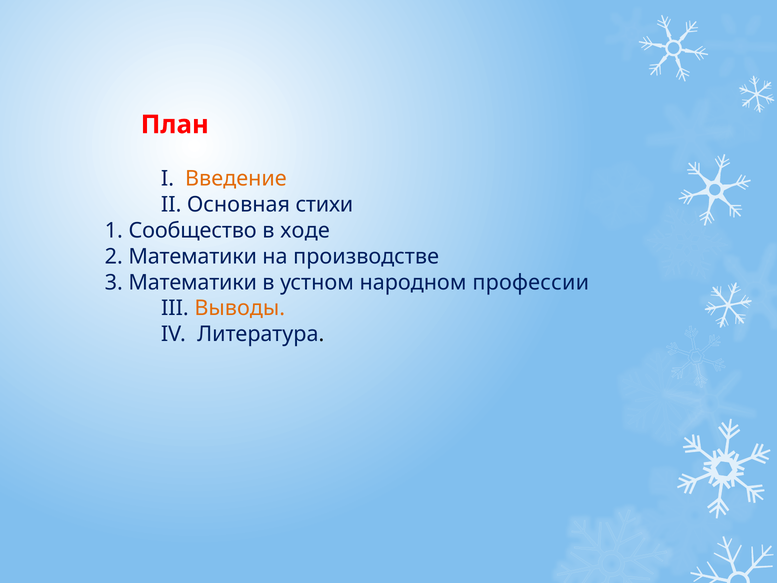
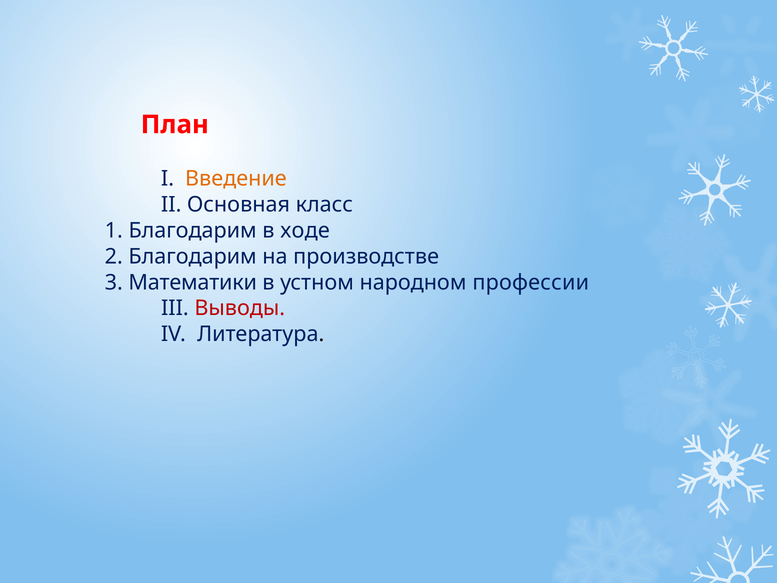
стихи: стихи -> класс (324, 205)
1 Сообщество: Сообщество -> Благодарим (193, 230)
2 Математики: Математики -> Благодарим (193, 256)
Выводы colour: orange -> red (240, 308)
